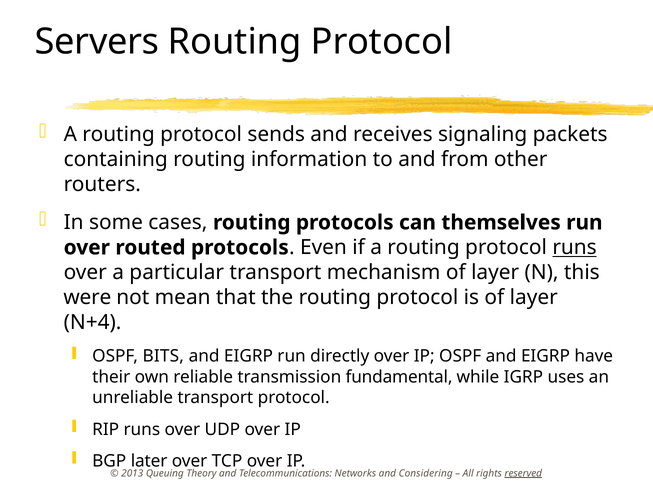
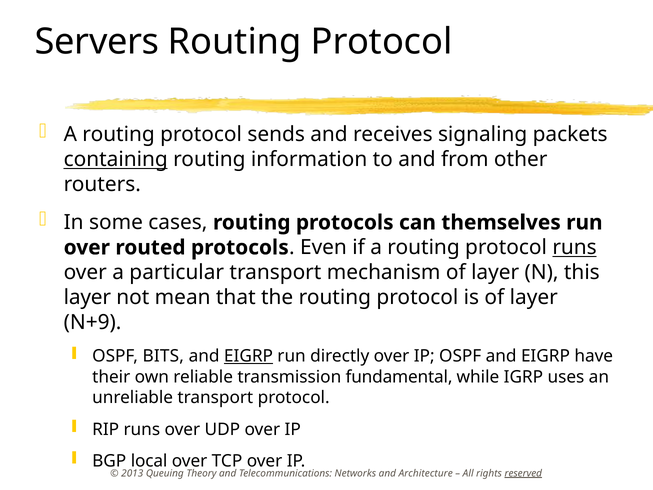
containing underline: none -> present (116, 159)
were: were -> layer (87, 297)
N+4: N+4 -> N+9 (93, 322)
EIGRP underline: none -> present (249, 356)
later: later -> local (149, 461)
Considering: Considering -> Architecture (426, 473)
